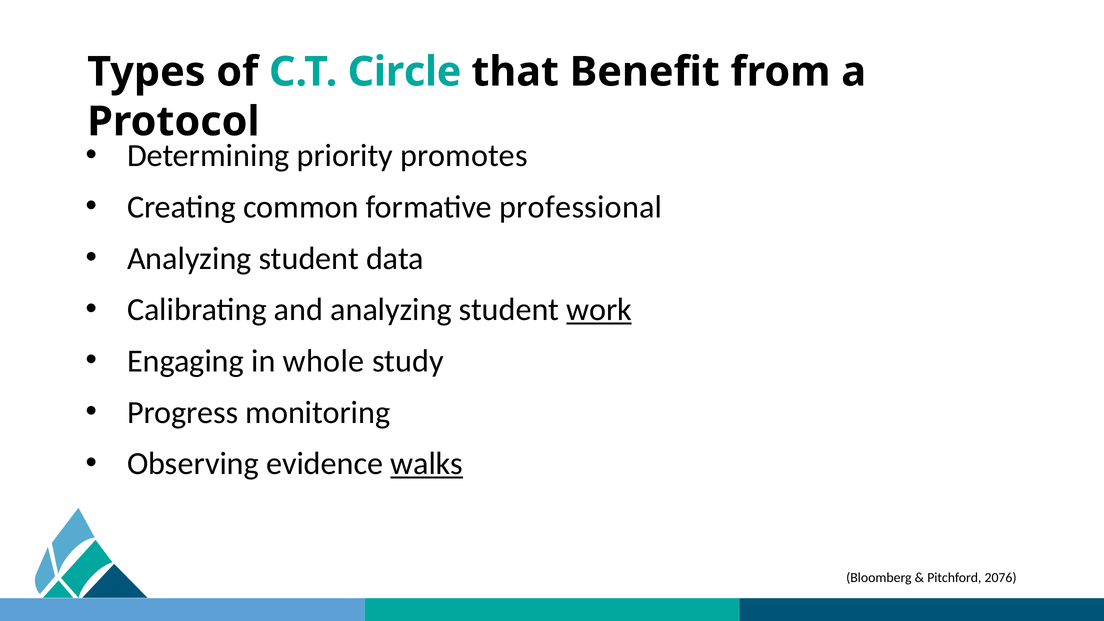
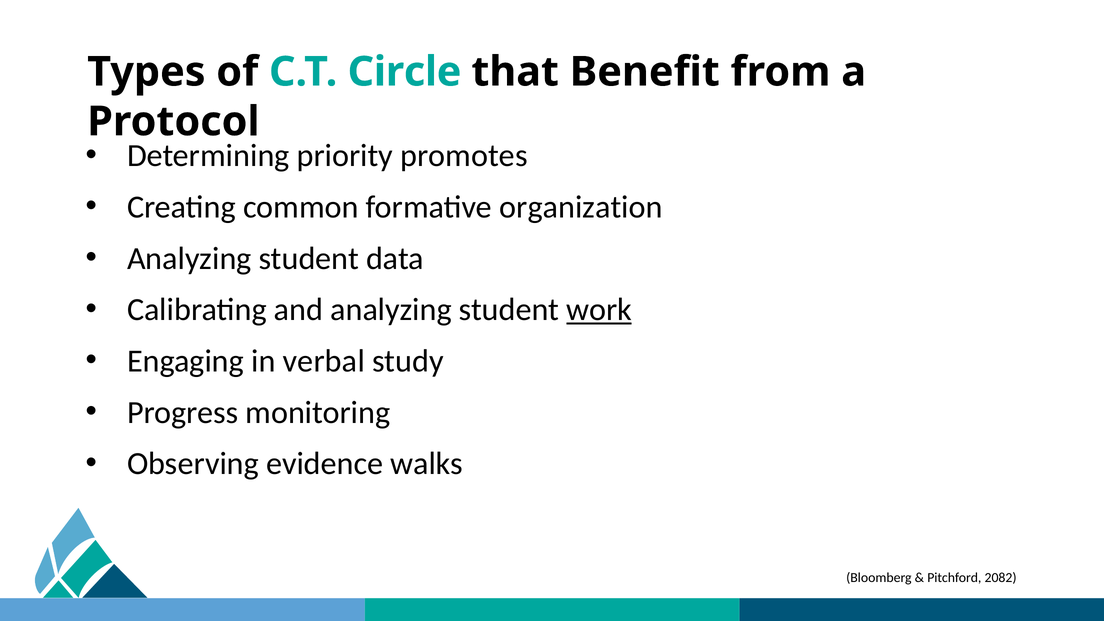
professional: professional -> organization (581, 207)
whole: whole -> verbal (324, 361)
walks underline: present -> none (427, 464)
2076: 2076 -> 2082 (1001, 578)
